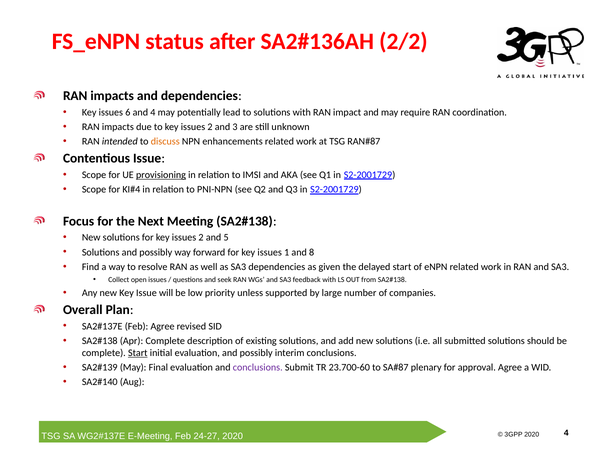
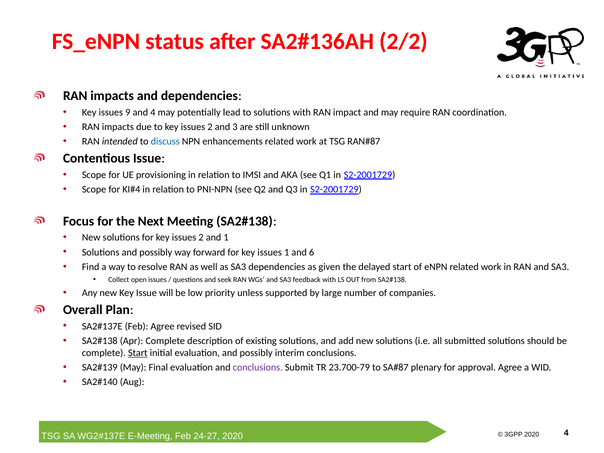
6: 6 -> 9 (128, 112)
discuss colour: orange -> blue (165, 142)
provisioning underline: present -> none (161, 175)
and 5: 5 -> 1 (226, 238)
8: 8 -> 6 (312, 252)
23.700-60: 23.700-60 -> 23.700-79 (349, 367)
